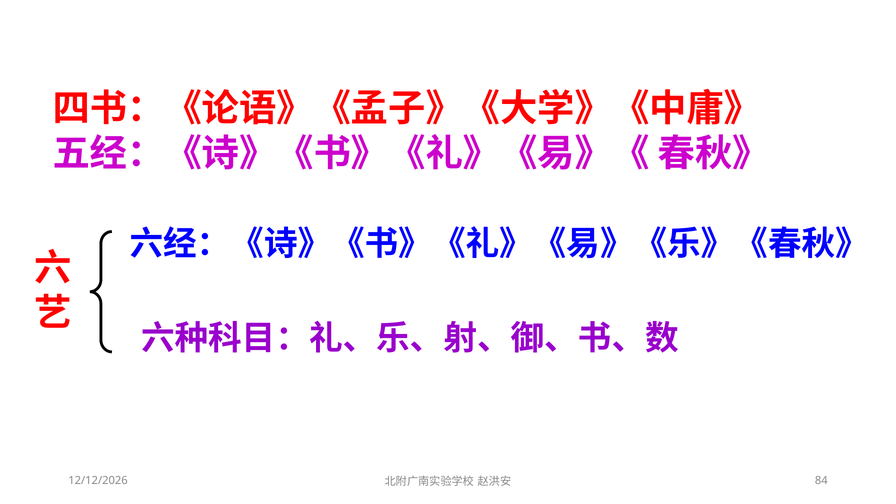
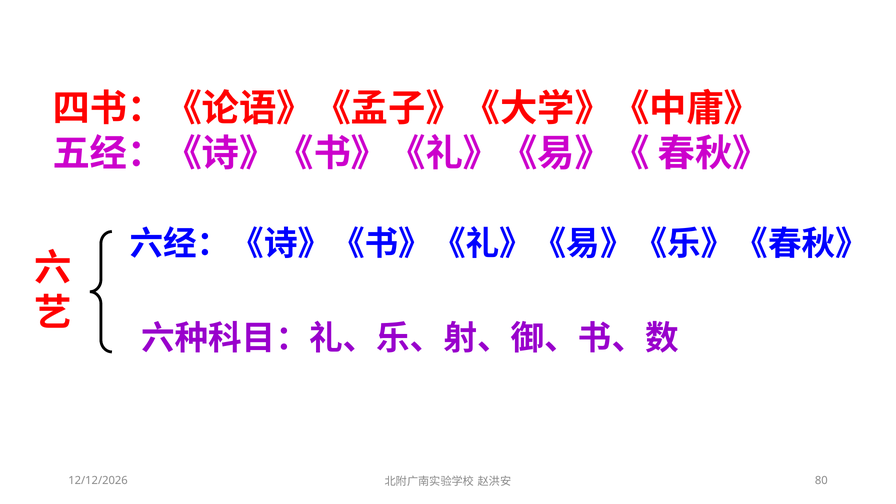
84: 84 -> 80 (821, 480)
